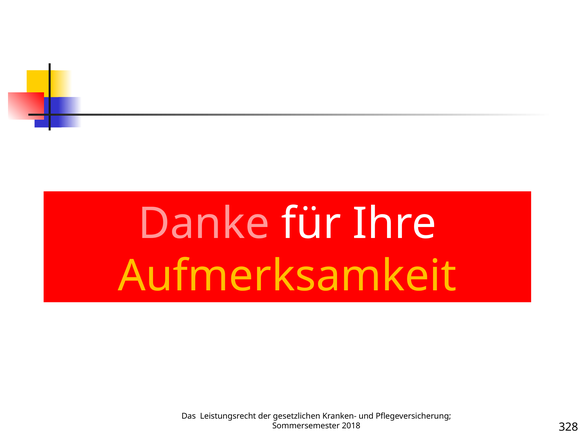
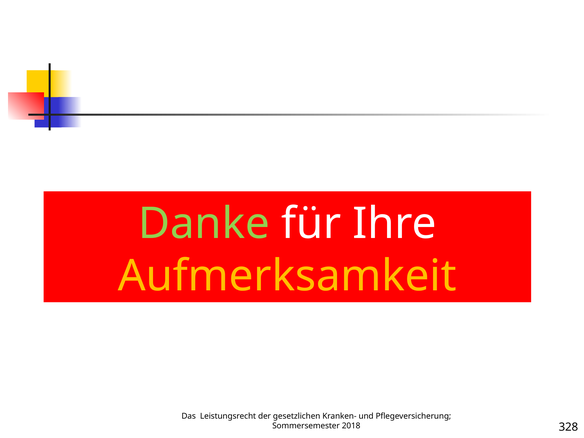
Danke colour: pink -> light green (204, 224)
